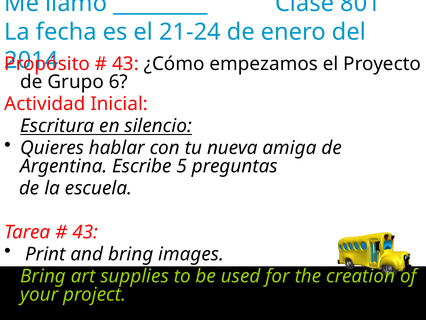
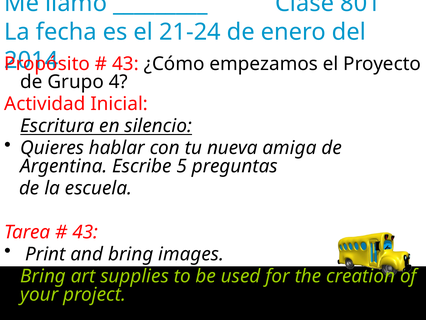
6: 6 -> 4 (118, 82)
